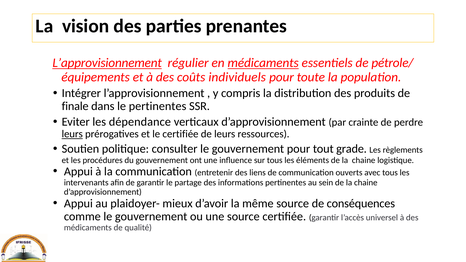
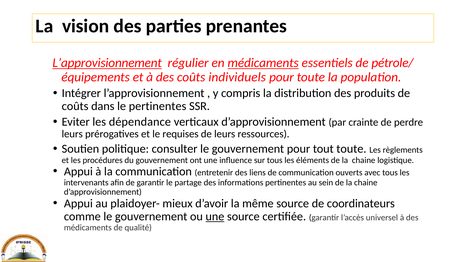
finale: finale -> coûts (75, 106)
leurs underline: present -> none (72, 134)
le certifiée: certifiée -> requises (181, 134)
tout grade: grade -> toute (351, 149)
conséquences: conséquences -> coordinateurs (361, 203)
une underline: none -> present (215, 217)
